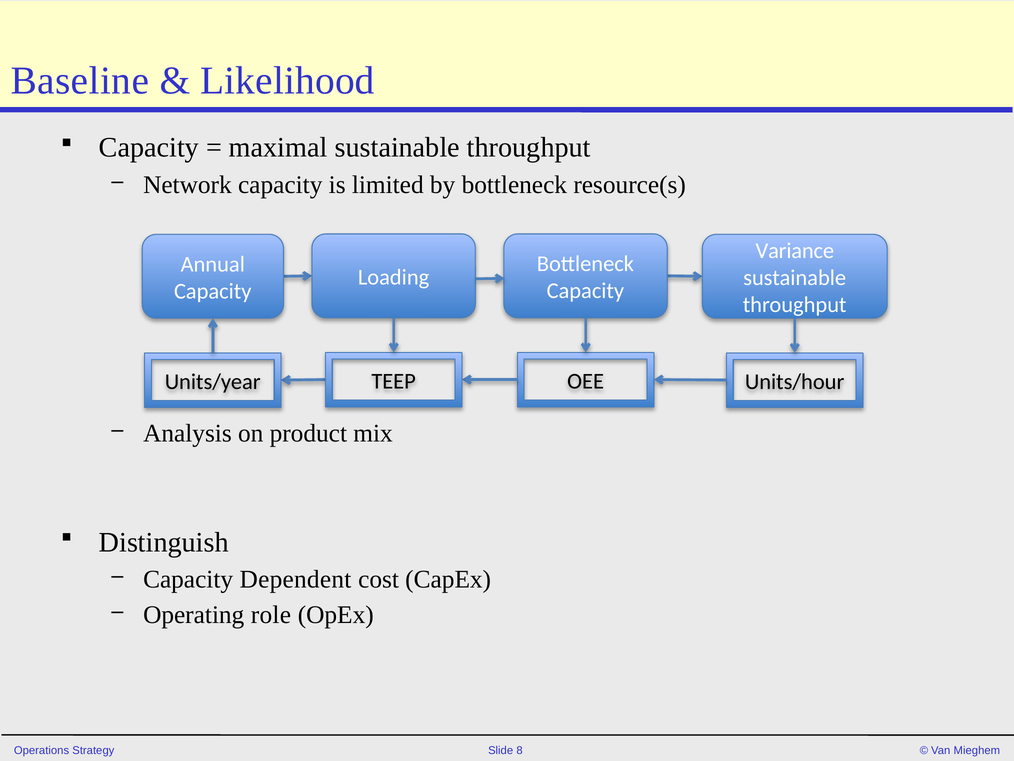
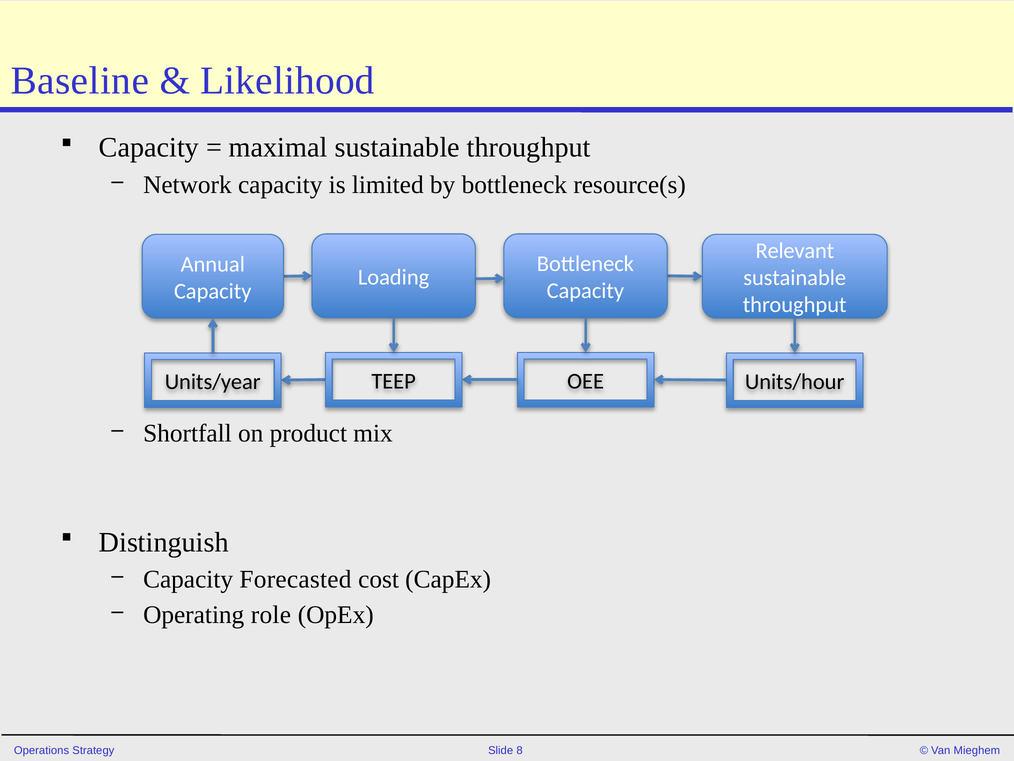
Variance: Variance -> Relevant (795, 251)
Analysis: Analysis -> Shortfall (187, 433)
Dependent: Dependent -> Forecasted (295, 579)
